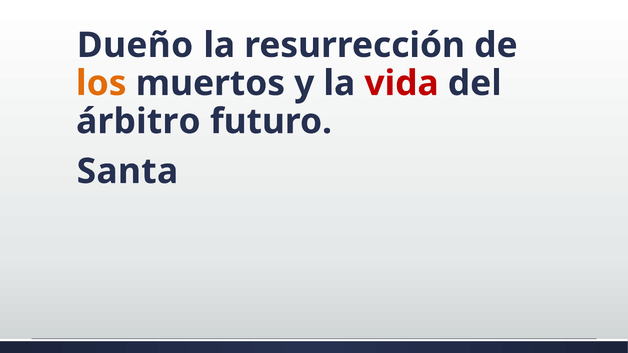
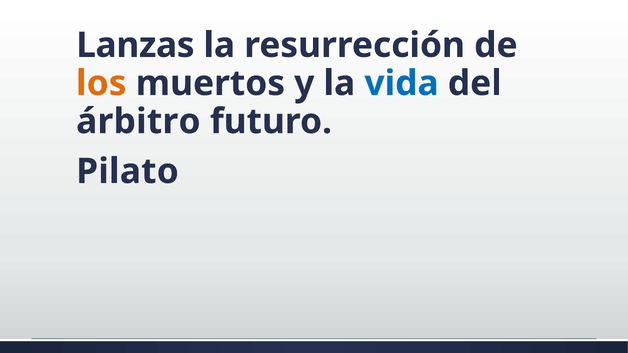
Dueño: Dueño -> Lanzas (135, 45)
vida colour: red -> blue (402, 83)
Santa: Santa -> Pilato (127, 171)
